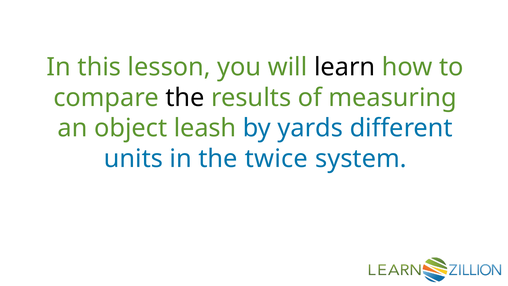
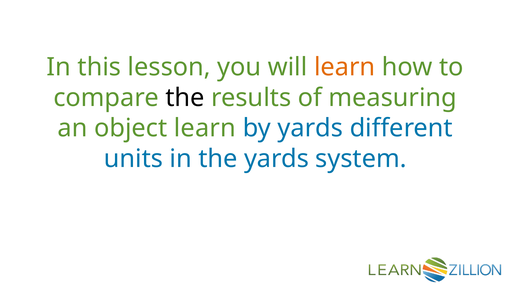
learn colour: black -> orange (345, 67)
object leash: leash -> learn (205, 128)
the twice: twice -> yards (277, 159)
